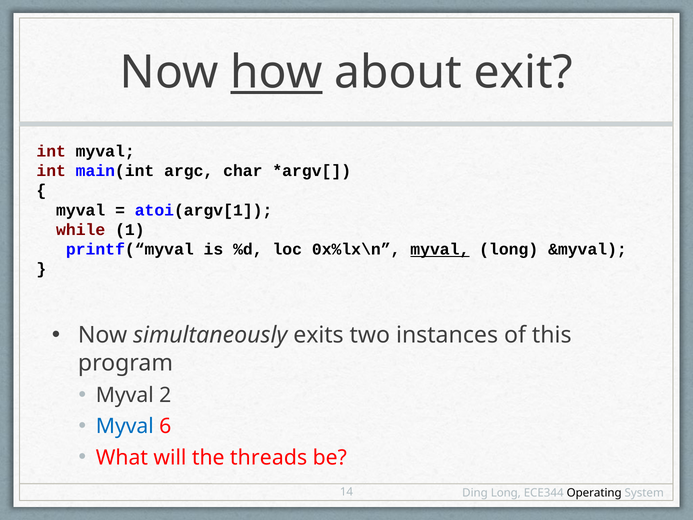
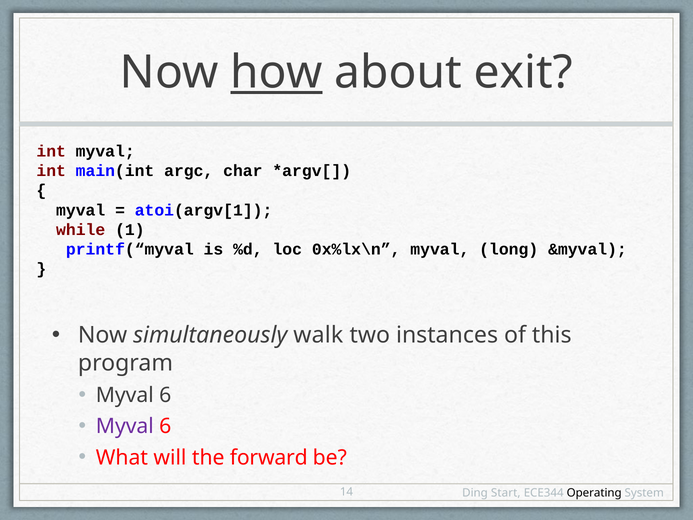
myval underline: present -> none (440, 249)
exits: exits -> walk (318, 335)
2: 2 -> 6 (165, 395)
Myval colour: blue -> purple (125, 426)
threads: threads -> forward (269, 457)
Ding Long: Long -> Start (506, 493)
